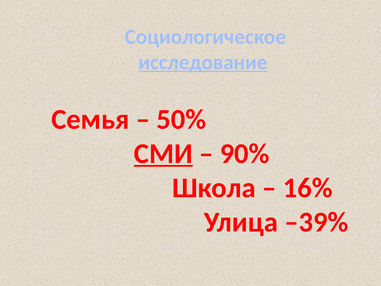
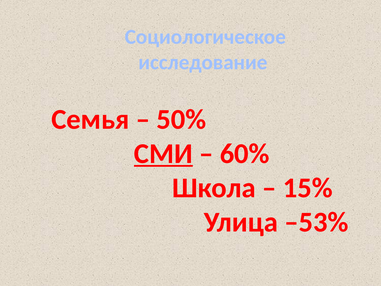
исследование underline: present -> none (203, 62)
90%: 90% -> 60% (245, 154)
16%: 16% -> 15% (308, 188)
–39%: –39% -> –53% (316, 222)
